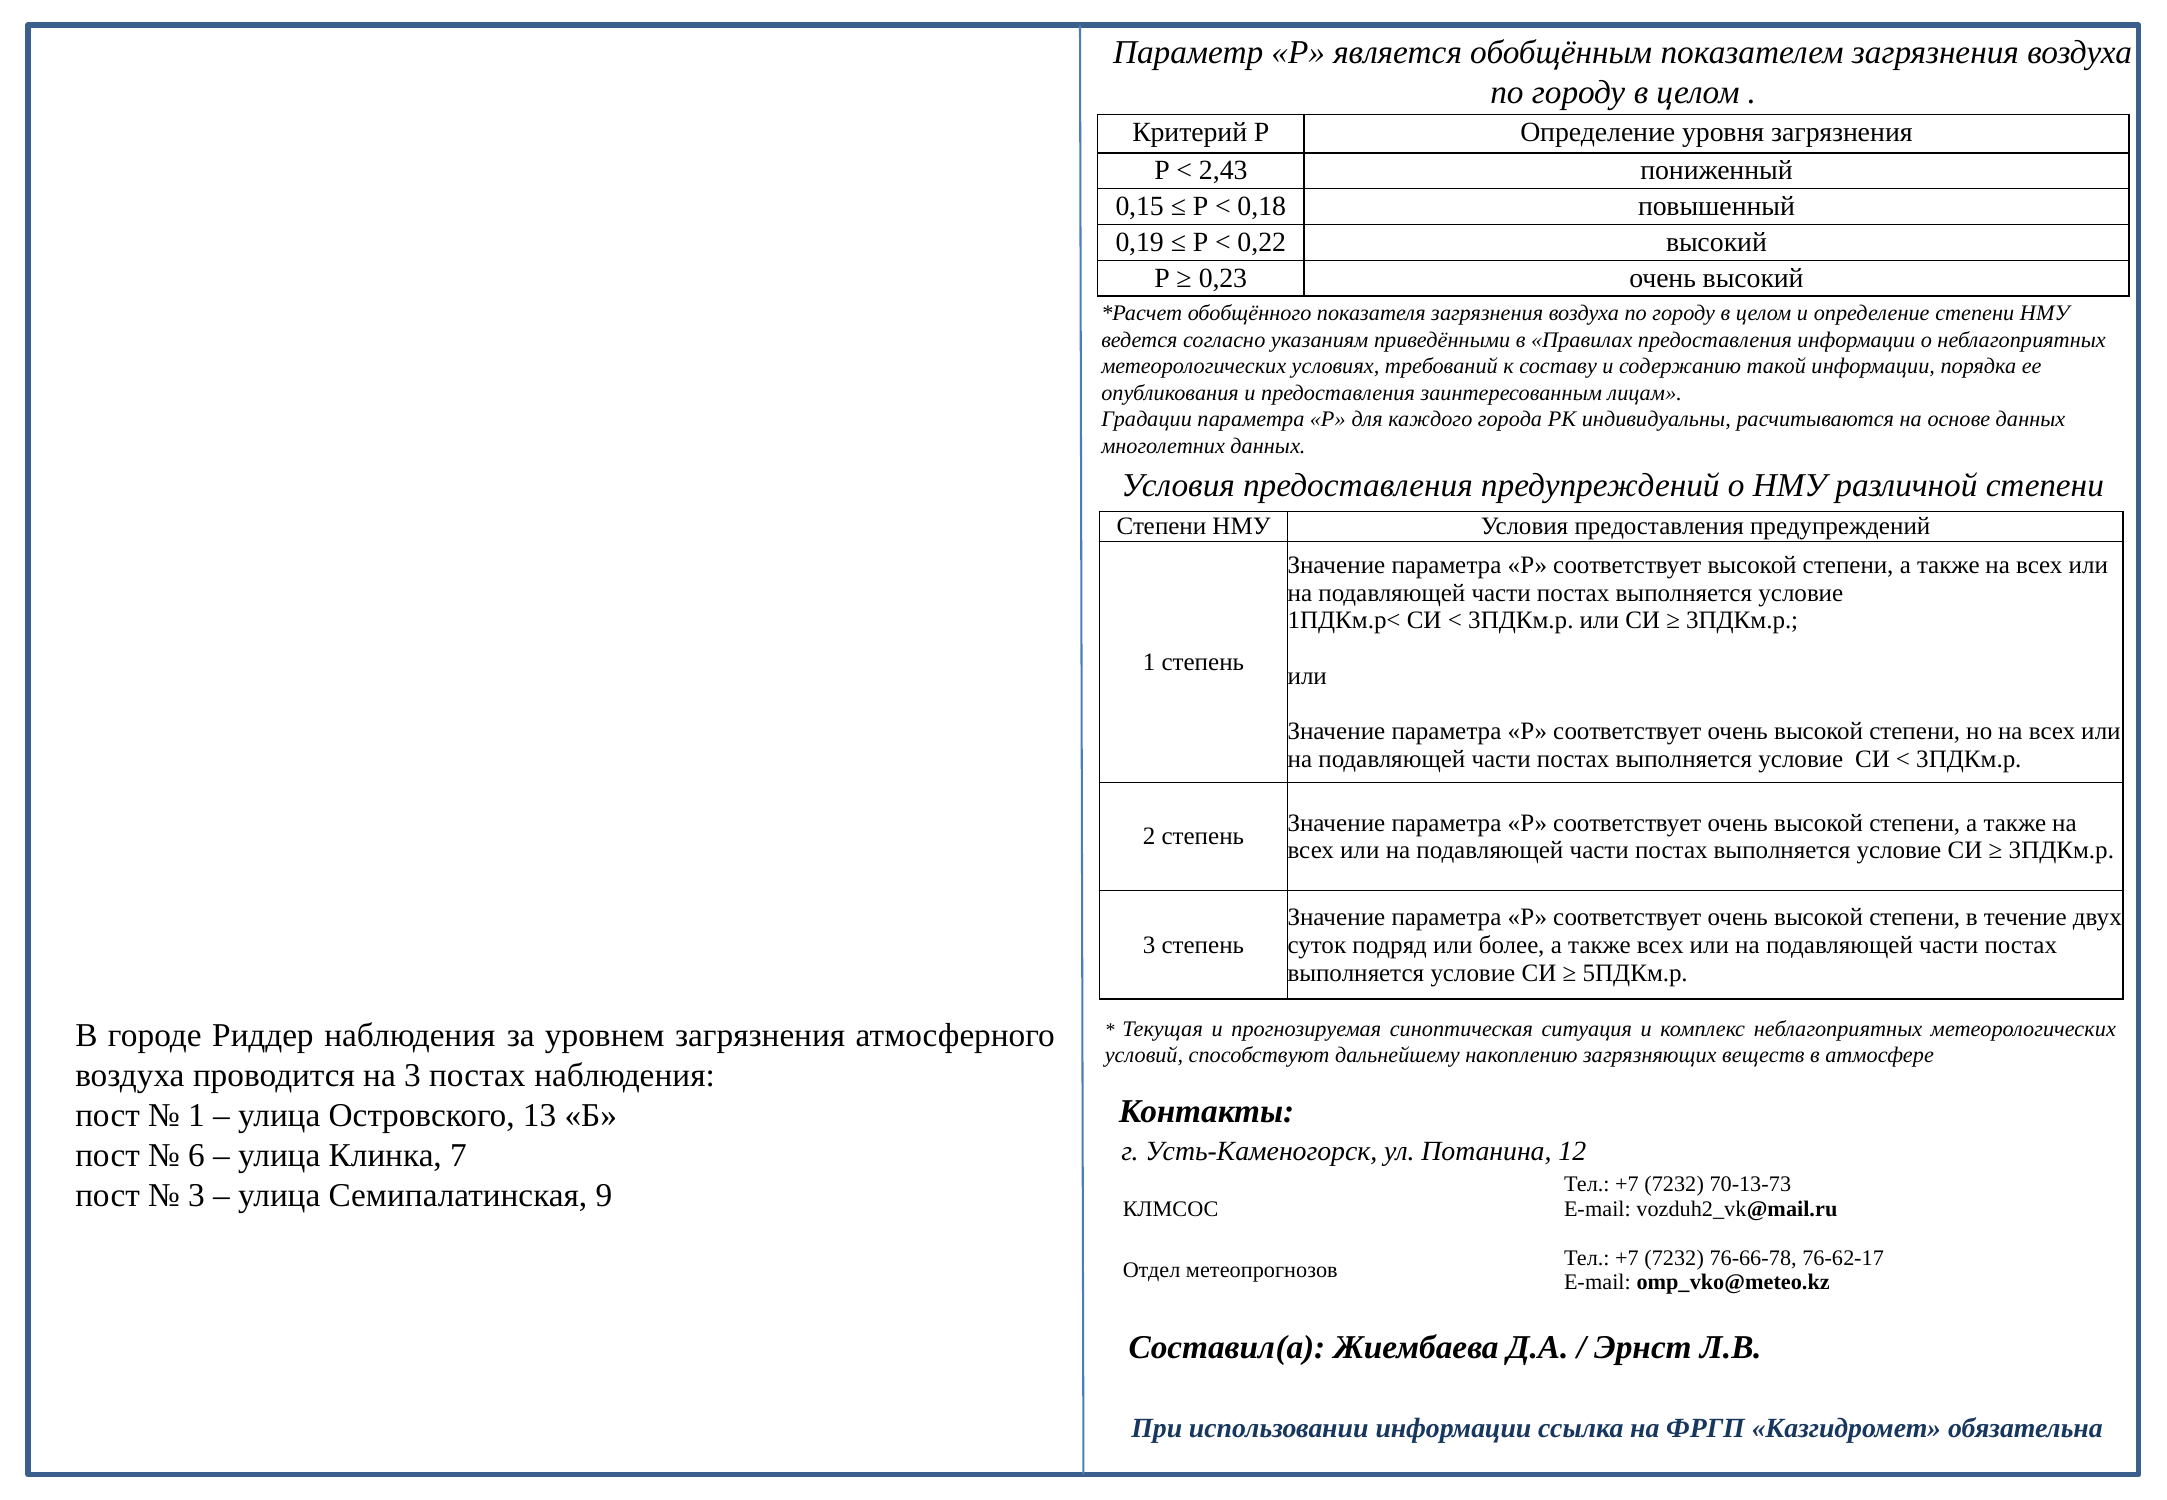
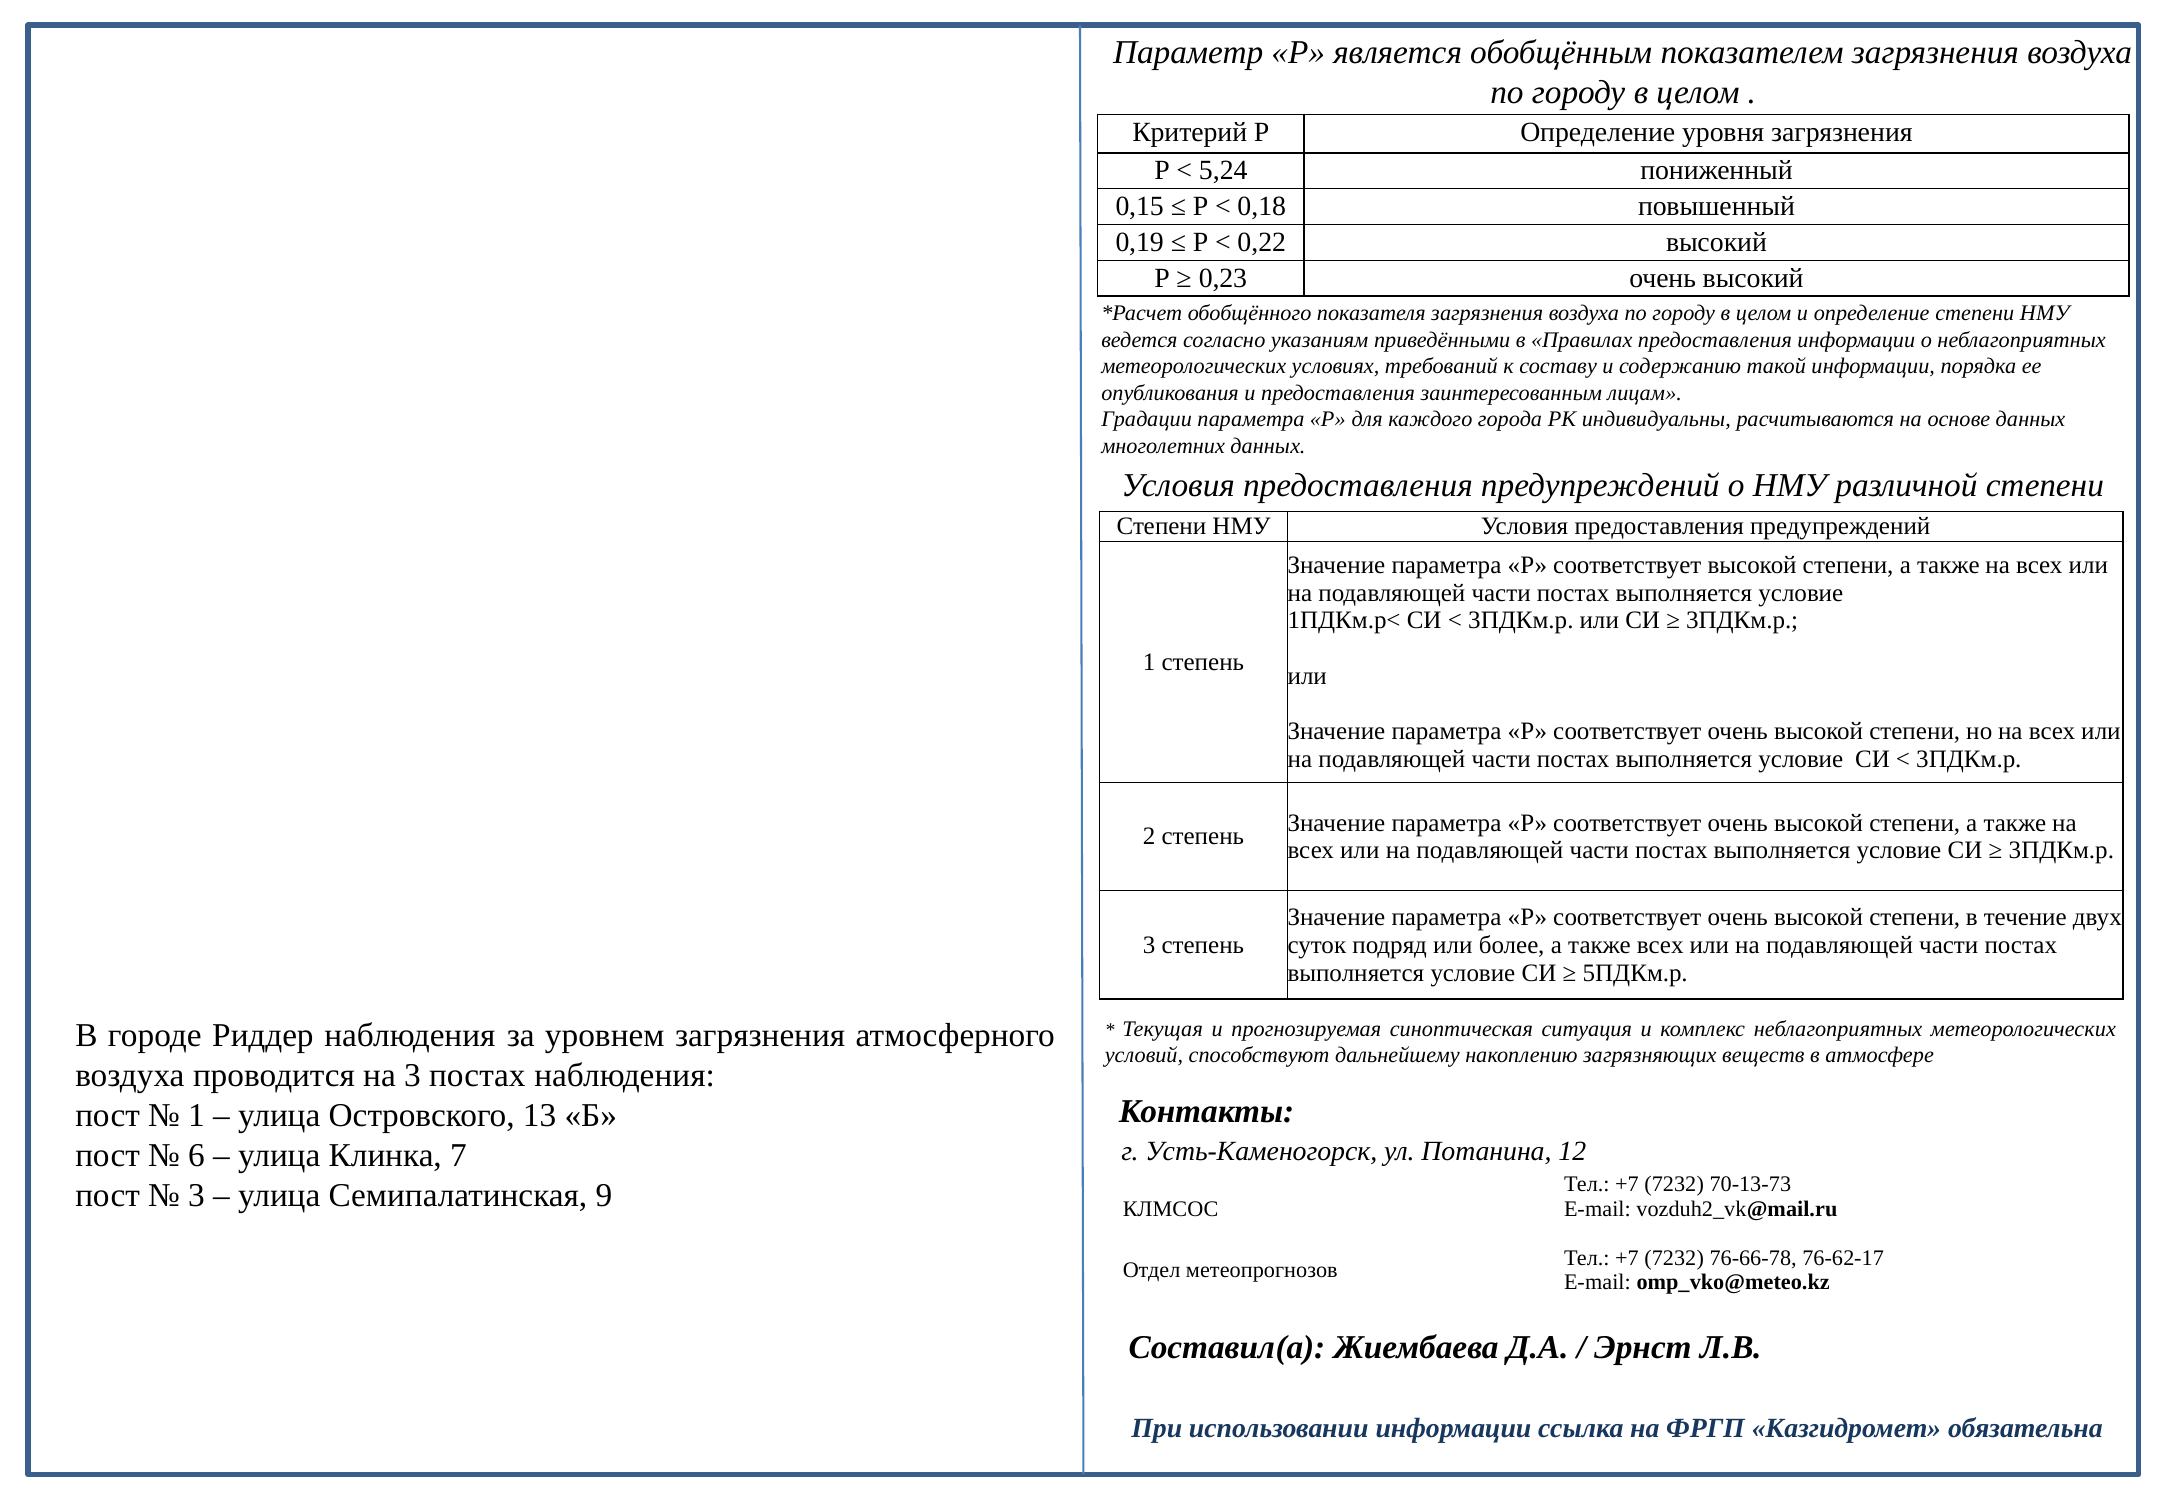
2,43: 2,43 -> 5,24 (1223, 171)
